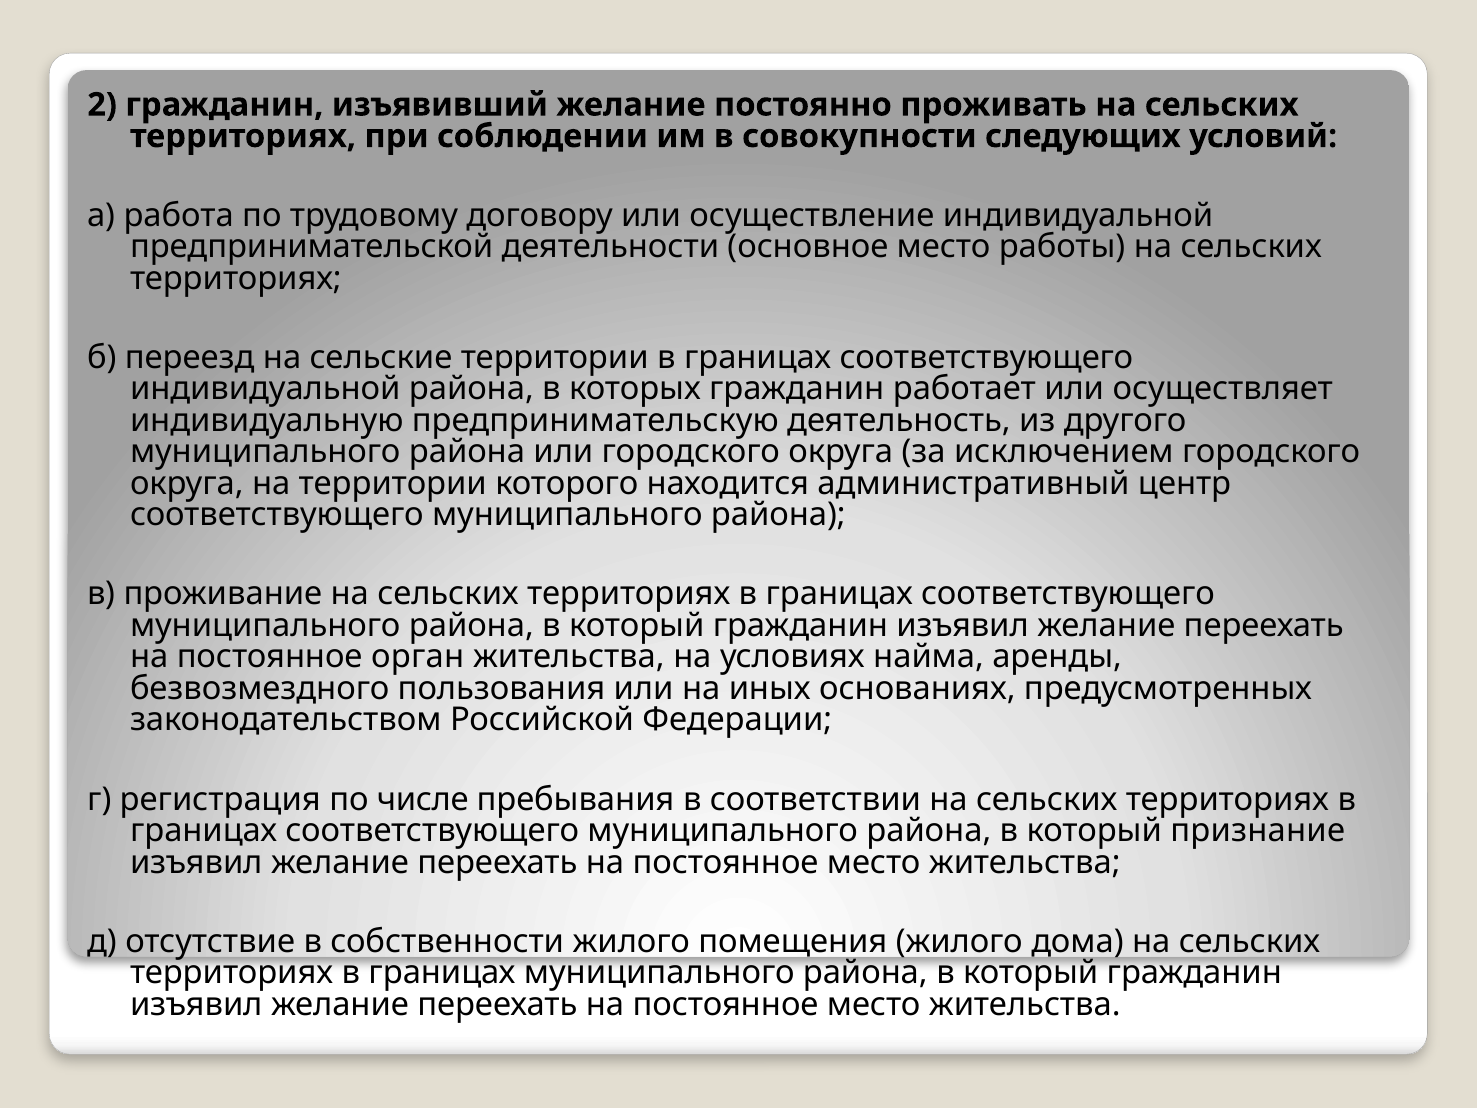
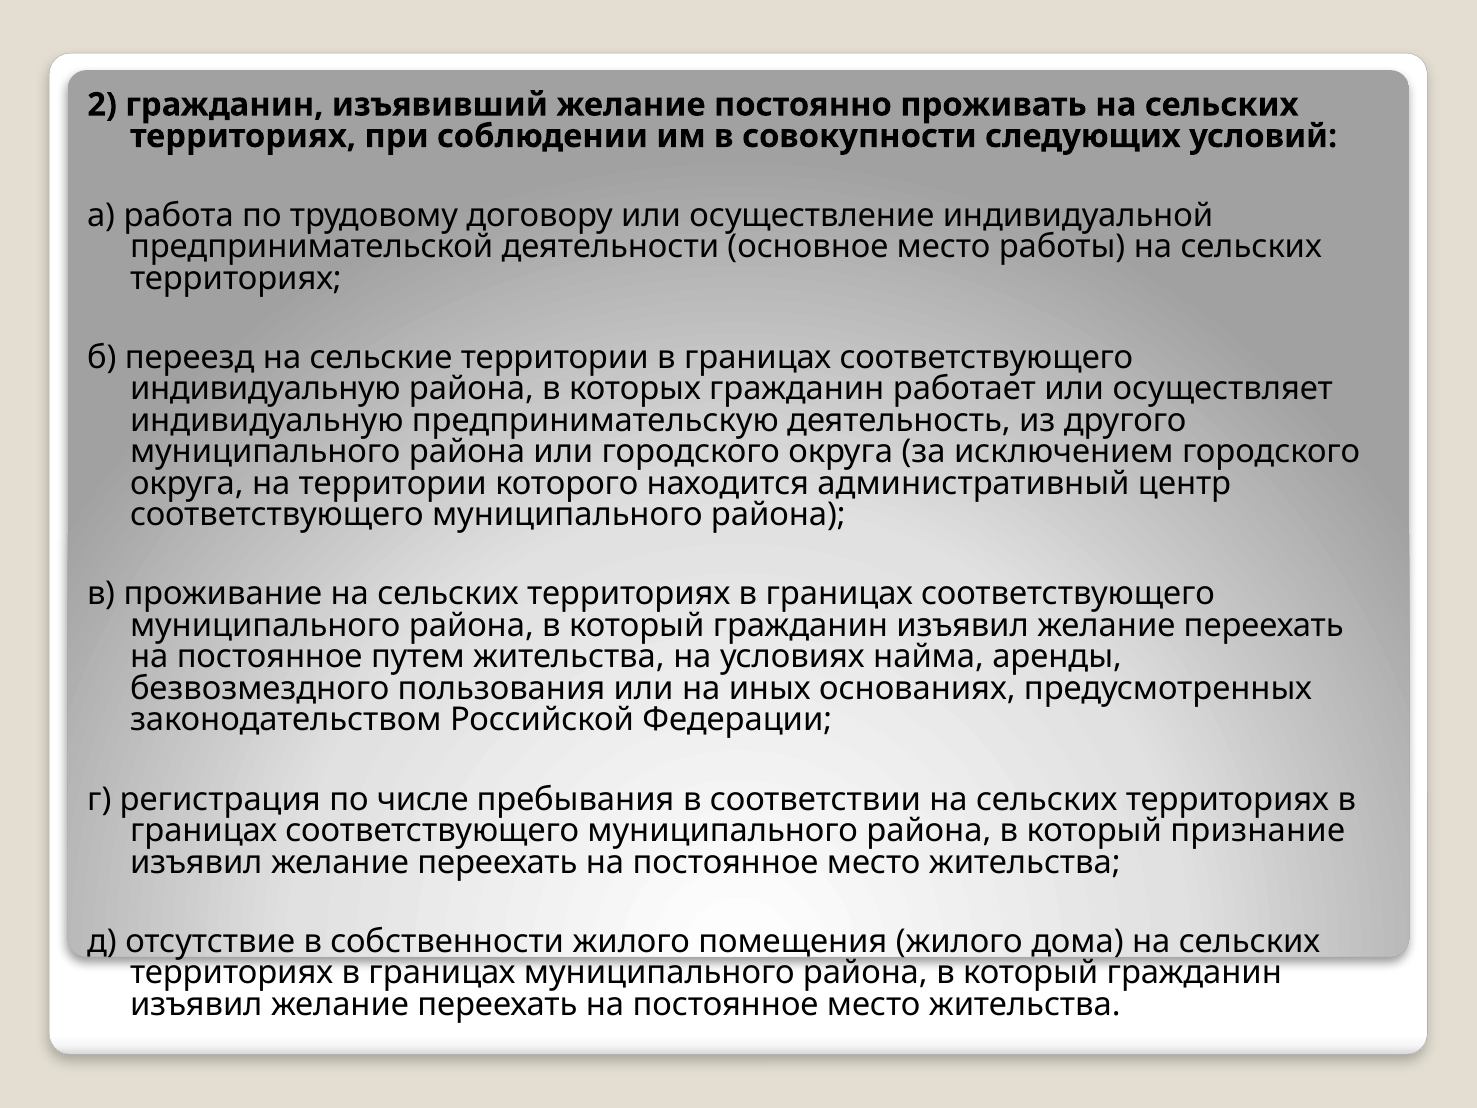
индивидуальной: индивидуальной -> индивидуальную (265, 389)
орган: орган -> путем (418, 657)
